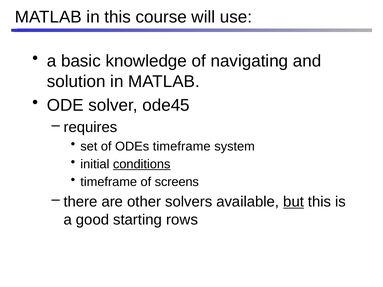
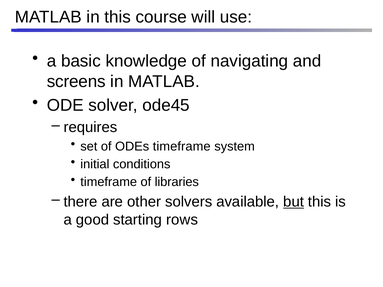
solution: solution -> screens (76, 82)
conditions underline: present -> none (142, 164)
screens: screens -> libraries (177, 182)
